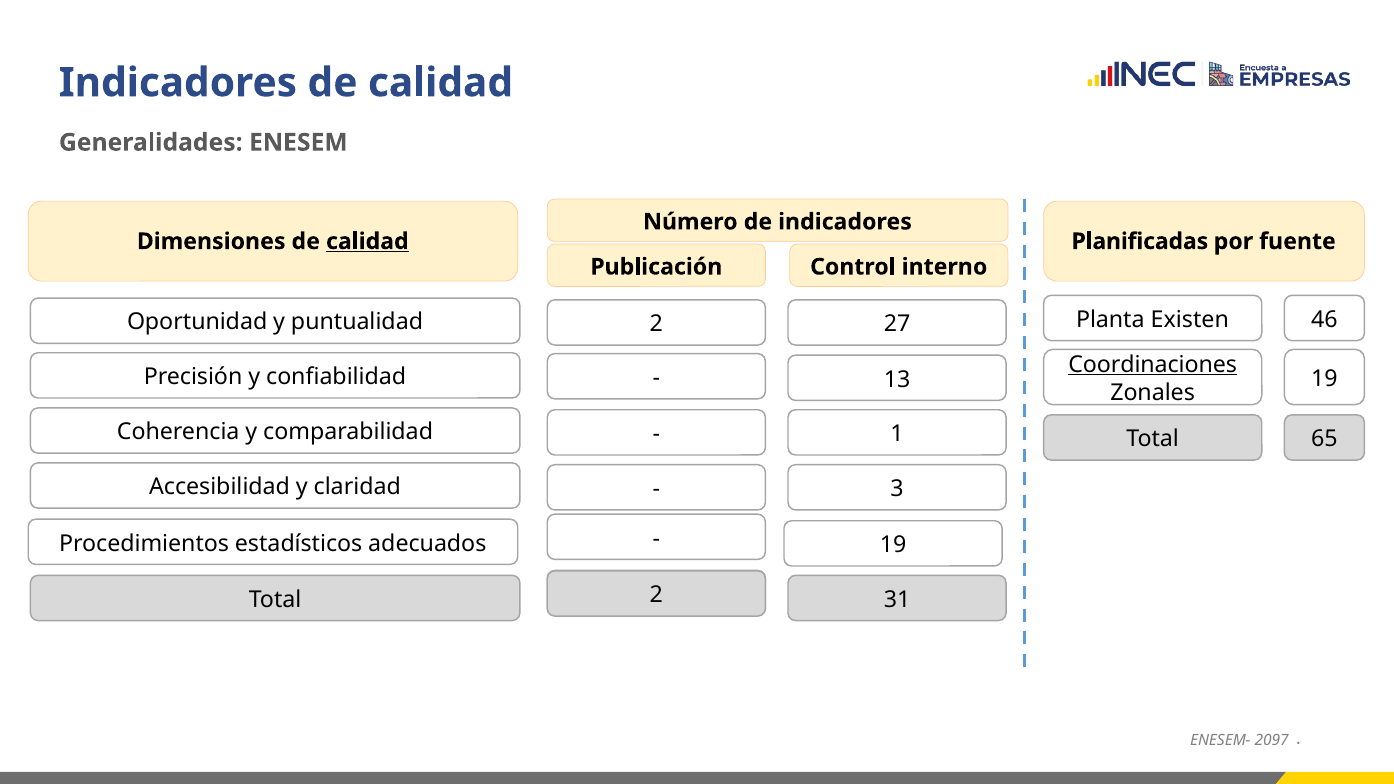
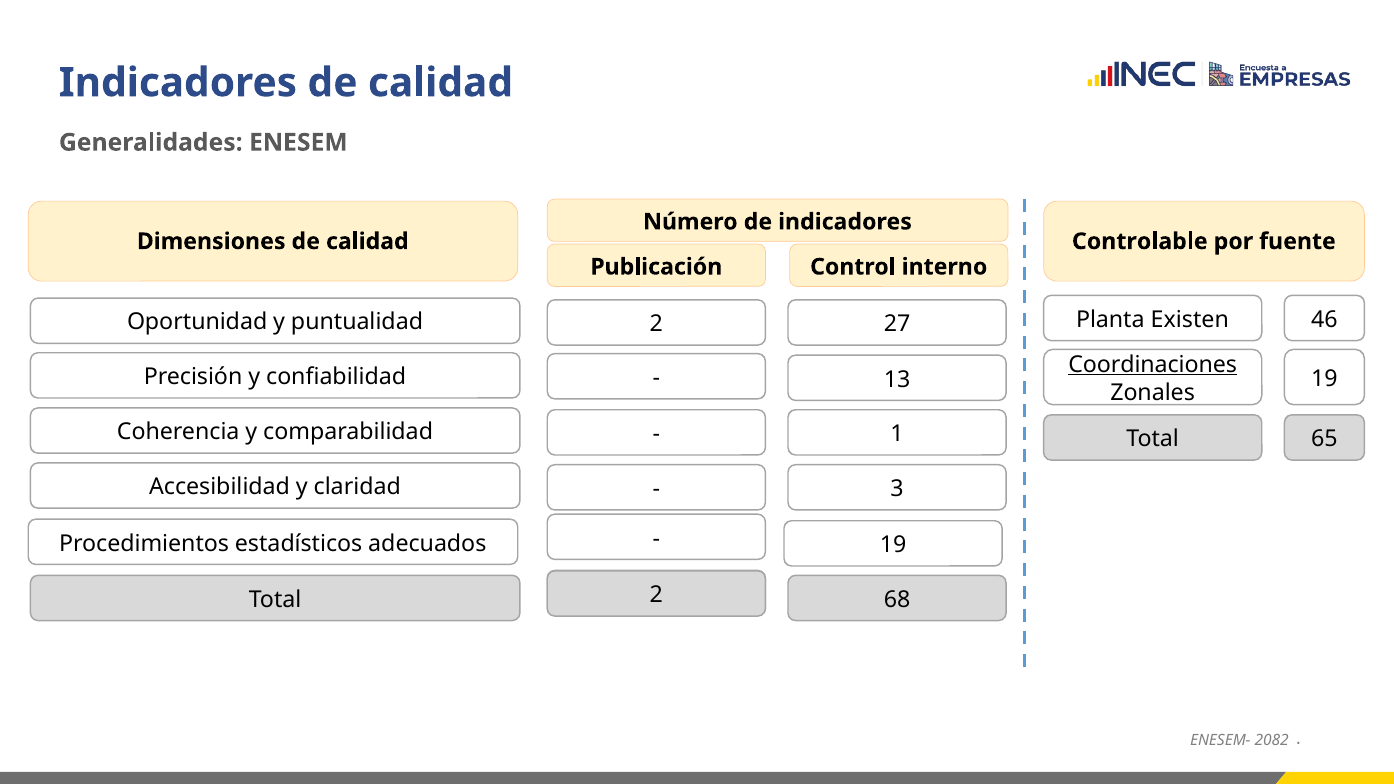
calidad underline: present -> none (367, 241)
Planificadas: Planificadas -> Controlable (1140, 241)
31: 31 -> 68 (897, 600)
2097: 2097 -> 2082 (1272, 740)
